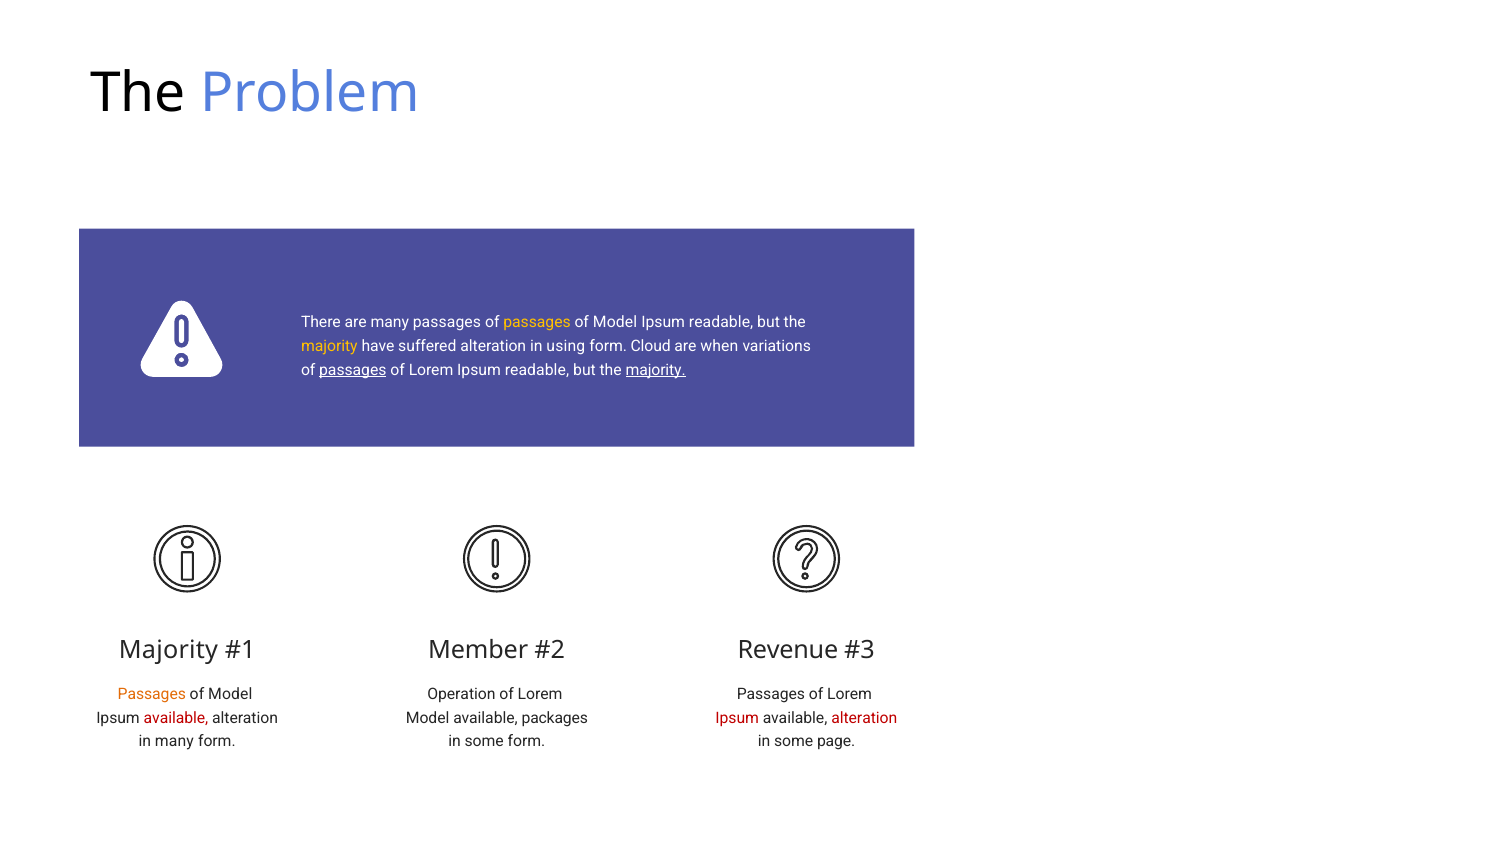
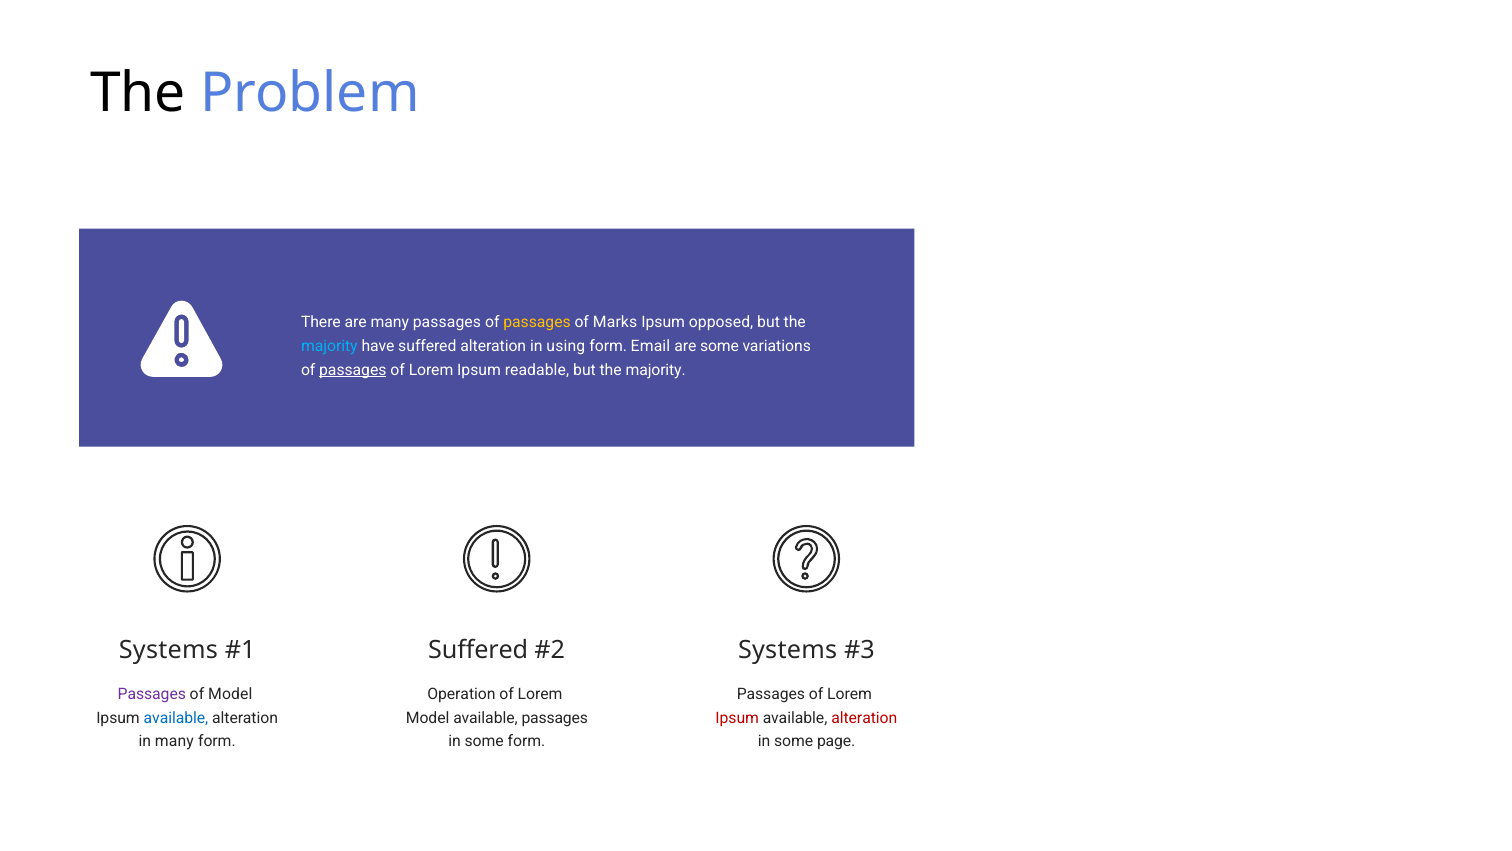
Model: Model -> Marks (615, 322)
readable: readable -> opposed (721, 322)
majority colour: yellow -> light blue (329, 346)
Cloud: Cloud -> Email (651, 346)
are when: when -> some (720, 346)
majority underline: present -> none (656, 370)
Majority: Majority -> Systems (168, 650)
Member: Member -> Suffered (478, 650)
Revenue: Revenue -> Systems (788, 650)
Passages colour: orange -> purple (152, 694)
available colour: red -> blue (176, 718)
available packages: packages -> passages (555, 718)
